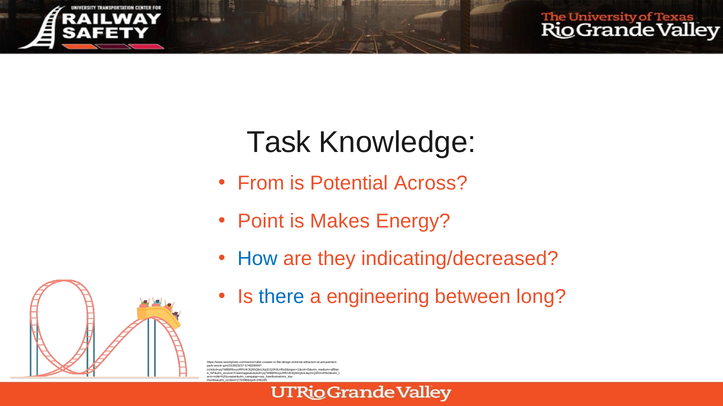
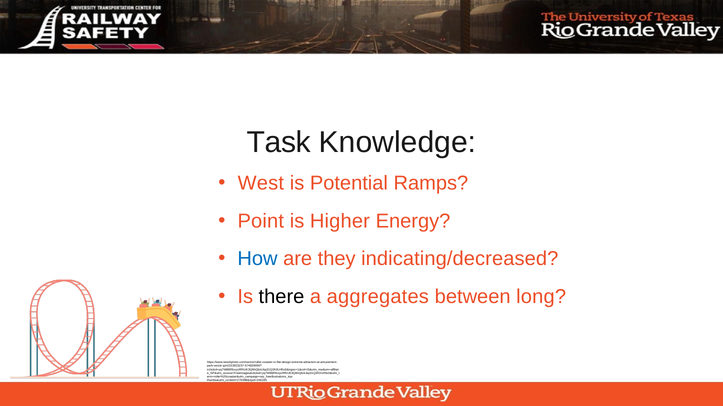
From: From -> West (261, 184)
Across: Across -> Ramps (431, 184)
Makes: Makes -> Higher (340, 221)
there colour: blue -> black (281, 297)
engineering: engineering -> aggregates (378, 297)
